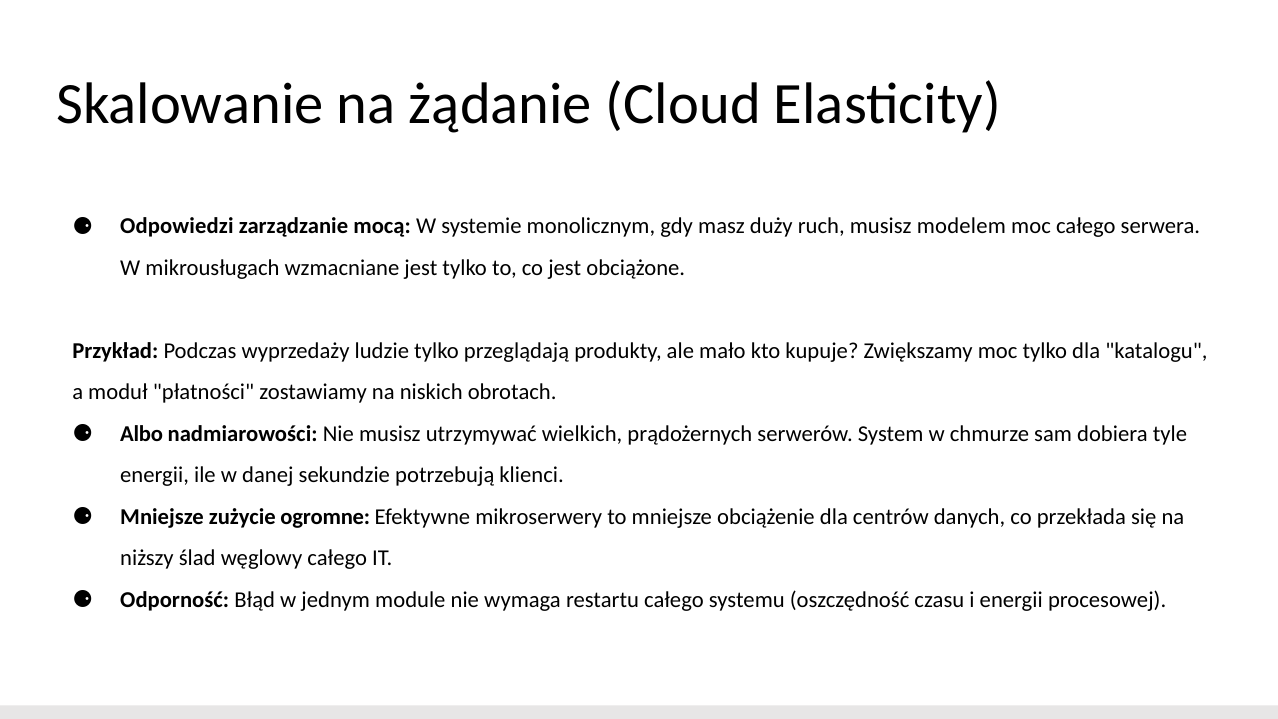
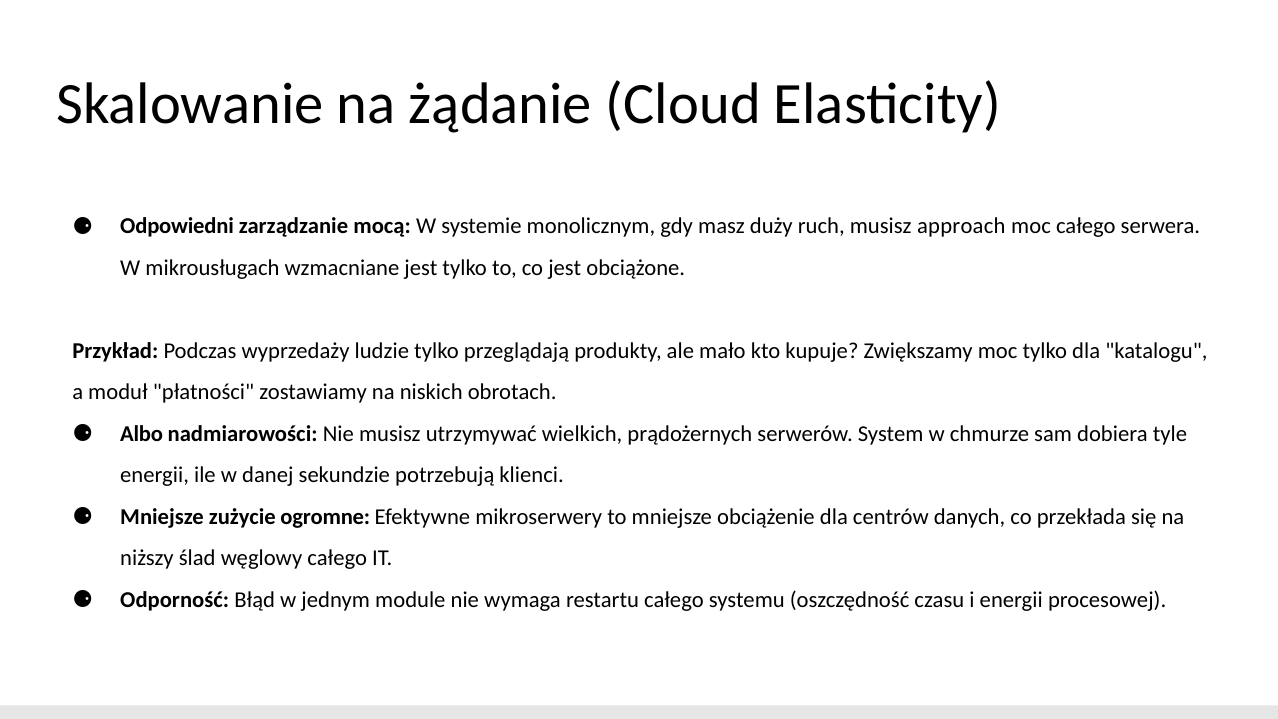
Odpowiedzi: Odpowiedzi -> Odpowiedni (177, 226)
modelem: modelem -> approach (961, 226)
